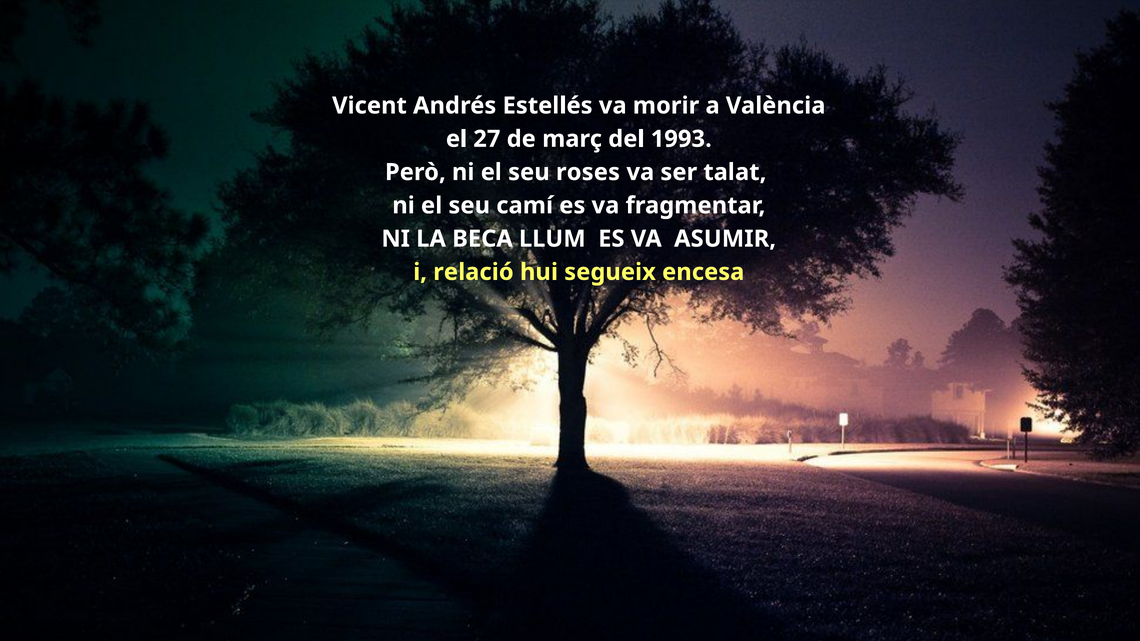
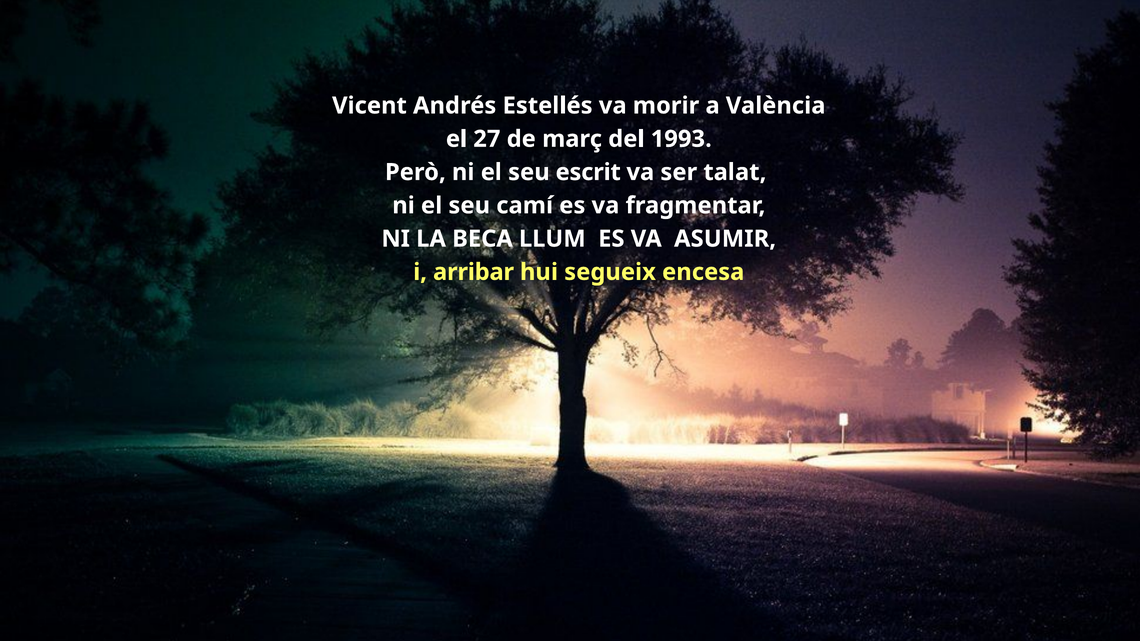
roses: roses -> escrit (588, 172)
relació: relació -> arribar (474, 272)
